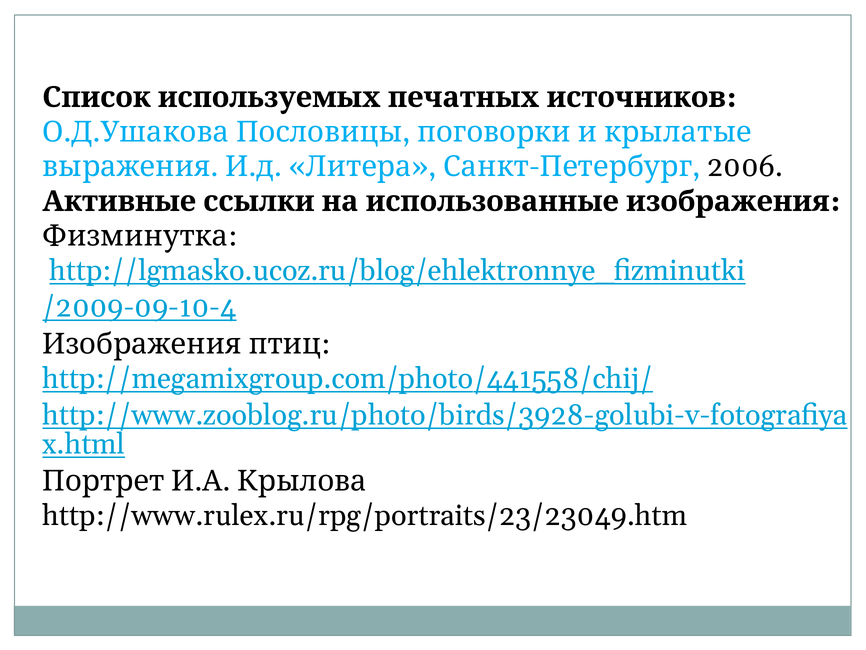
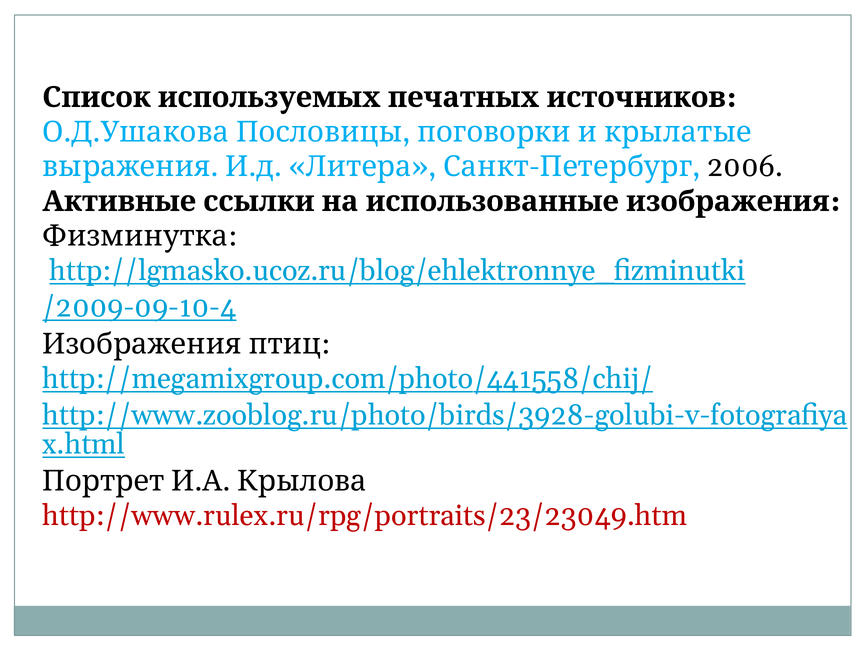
http://www.rulex.ru/rpg/portraits/23/23049.htm colour: black -> red (365, 515)
